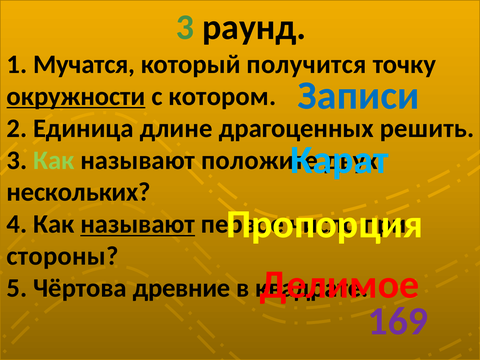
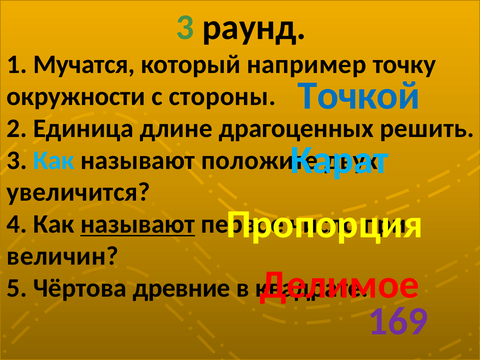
получится: получится -> например (306, 64)
Записи: Записи -> Точкой (359, 96)
окружности underline: present -> none (76, 96)
котором: котором -> стороны (222, 96)
Как colour: light green -> light blue (54, 160)
нескольких: нескольких -> увеличится (78, 192)
стороны: стороны -> величин (63, 256)
